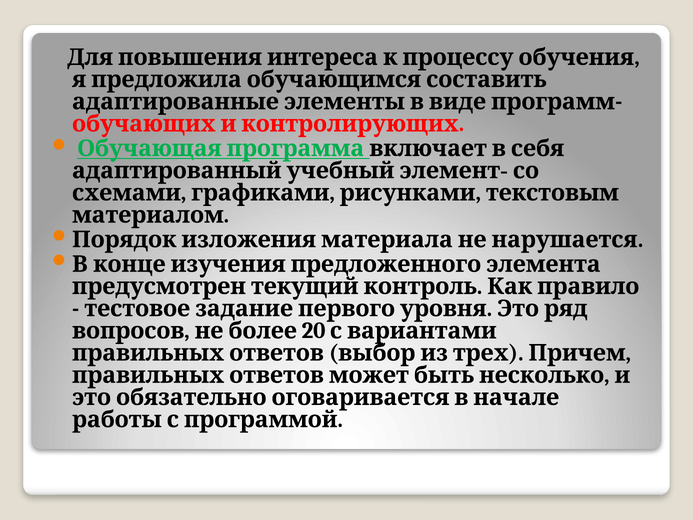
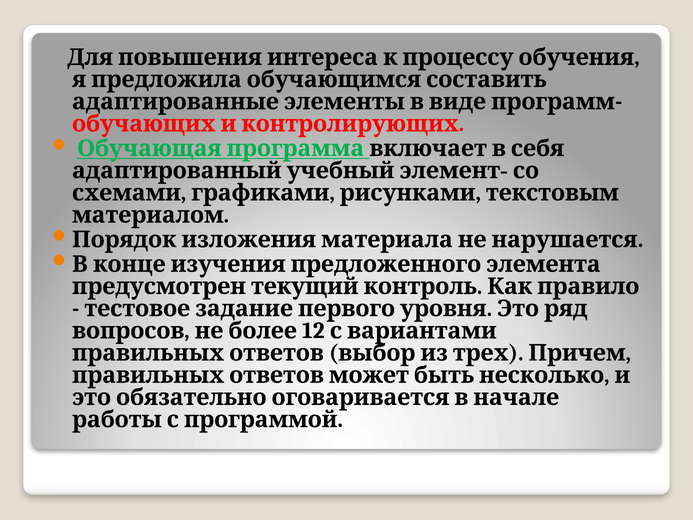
20: 20 -> 12 (313, 331)
